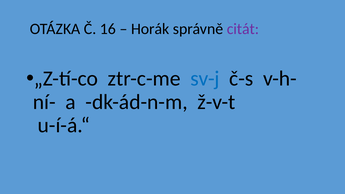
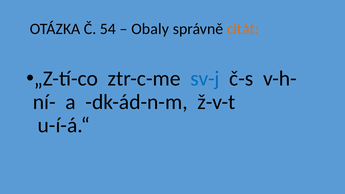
16: 16 -> 54 (108, 29)
Horák: Horák -> Obaly (150, 29)
citát colour: purple -> orange (243, 29)
